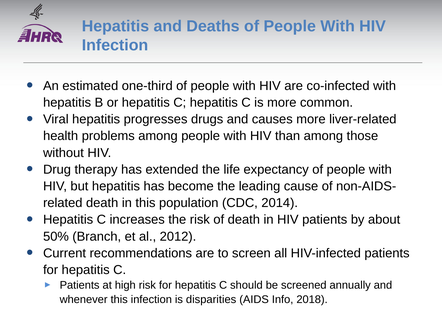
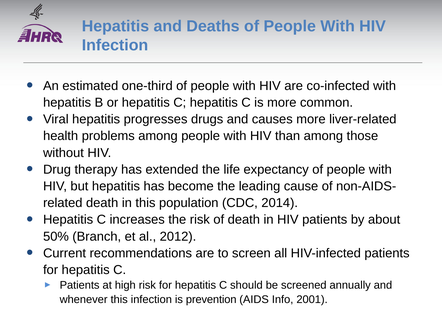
disparities: disparities -> prevention (211, 299)
2018: 2018 -> 2001 (312, 299)
